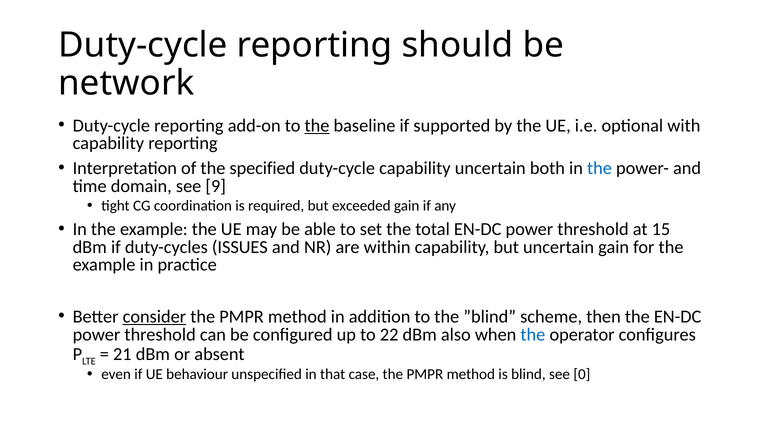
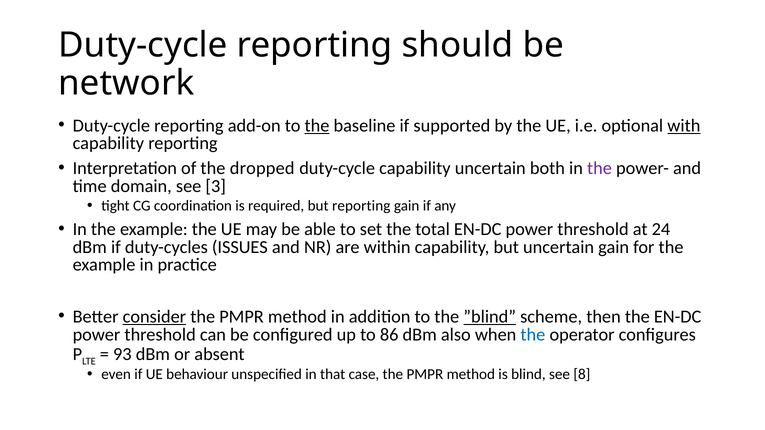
with underline: none -> present (684, 126)
specified: specified -> dropped (262, 168)
the colour: blue -> purple (600, 168)
9: 9 -> 3 (216, 186)
but exceeded: exceeded -> reporting (361, 206)
15: 15 -> 24 (661, 229)
”blind underline: none -> present (490, 317)
22: 22 -> 86 (389, 335)
21: 21 -> 93 (122, 354)
0: 0 -> 8 (582, 375)
